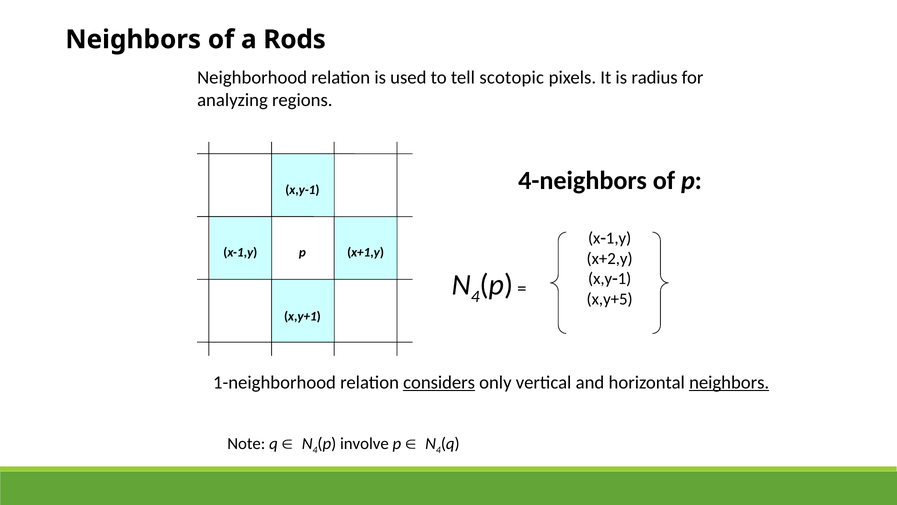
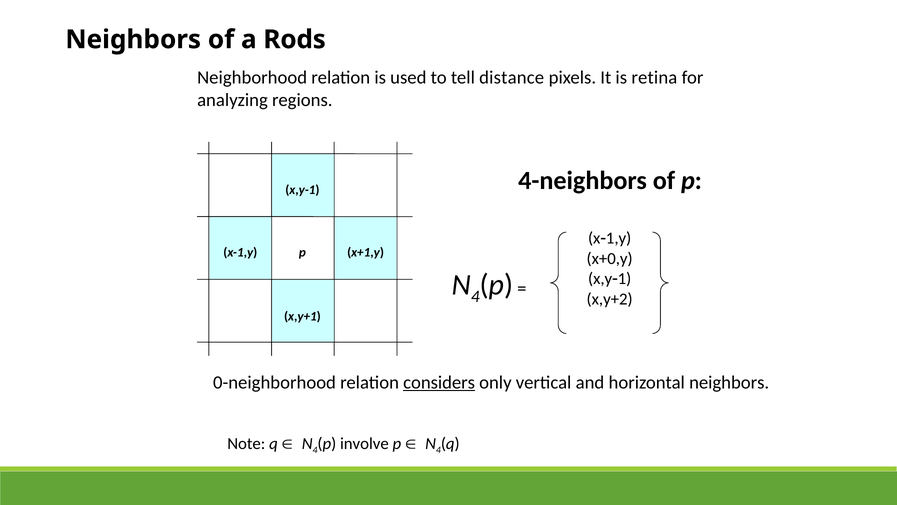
scotopic: scotopic -> distance (512, 77)
radius: radius -> retina (654, 77)
x+2,y: x+2,y -> x+0,y (610, 258)
x,y+5: x,y+5 -> x,y+2 (610, 299)
1-neighborhood: 1-neighborhood -> 0-neighborhood (275, 382)
neighbors underline: present -> none (729, 382)
